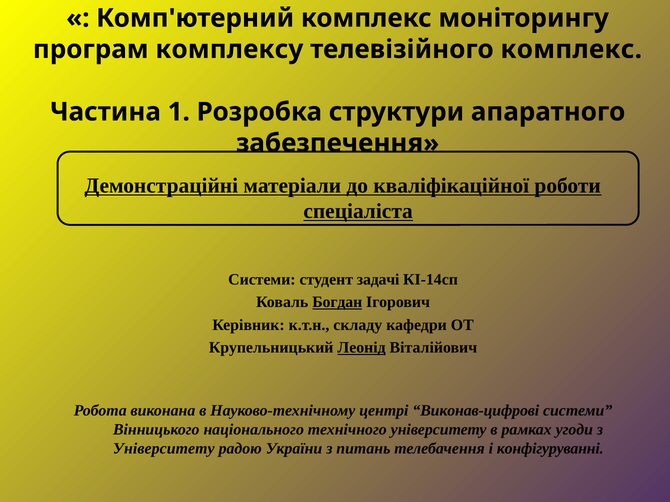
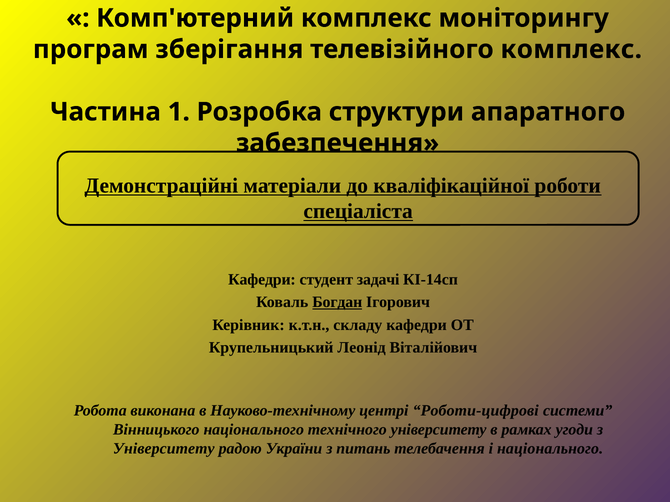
комплексу: комплексу -> зберігання (229, 49)
Системи: Системи -> Кафедри (262, 280)
Леонід underline: present -> none (362, 348)
Виконав-цифрові: Виконав-цифрові -> Роботи-цифрові (476, 411)
і конфігуруванні: конфігуруванні -> національного (550, 449)
